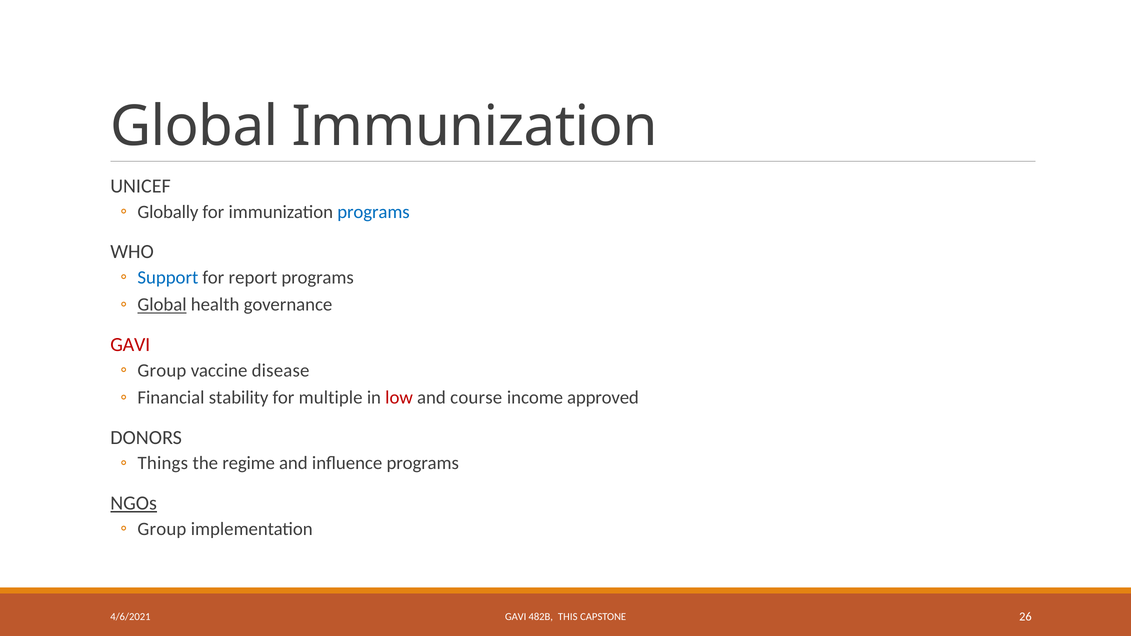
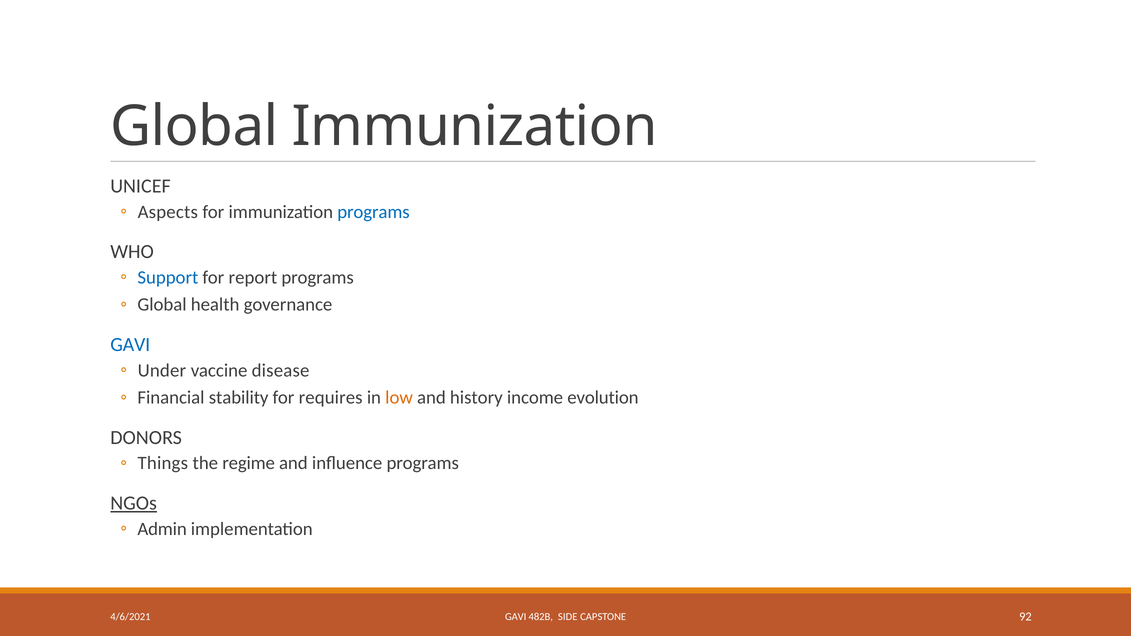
Globally: Globally -> Aspects (168, 212)
Global underline: present -> none (162, 305)
GAVI colour: red -> blue (130, 345)
Group: Group -> Under (162, 370)
multiple: multiple -> requires (331, 398)
low colour: red -> orange (399, 398)
course: course -> history (476, 398)
approved: approved -> evolution (603, 398)
Group: Group -> Admin (162, 529)
THIS: THIS -> SIDE (568, 617)
26: 26 -> 92 (1025, 617)
